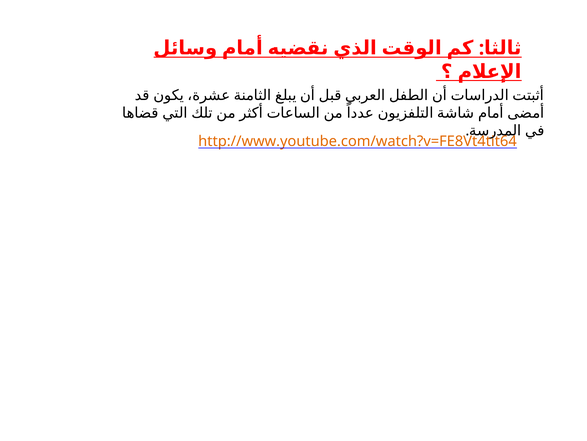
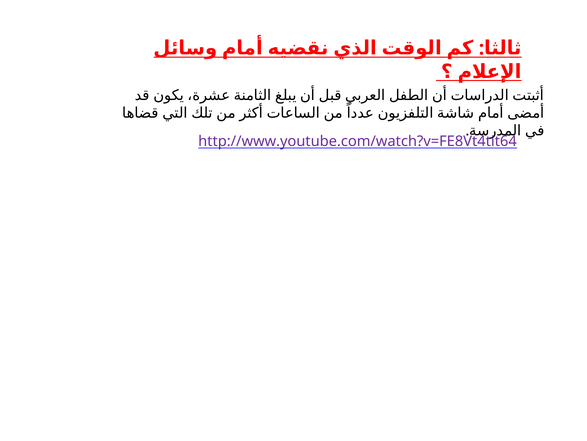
http://www.youtube.com/watch?v=FE8Vt4tit64 colour: orange -> purple (357, 141)
